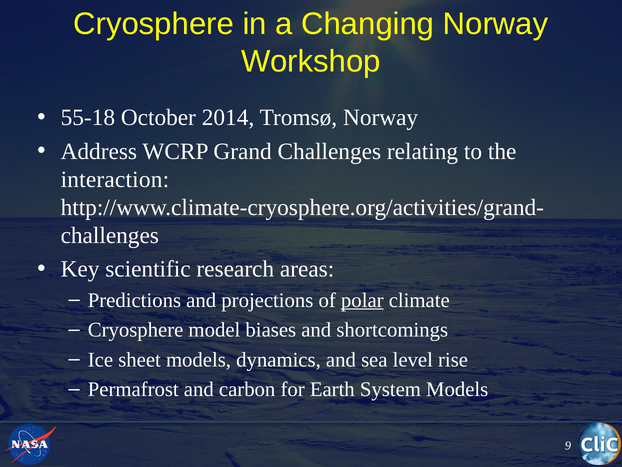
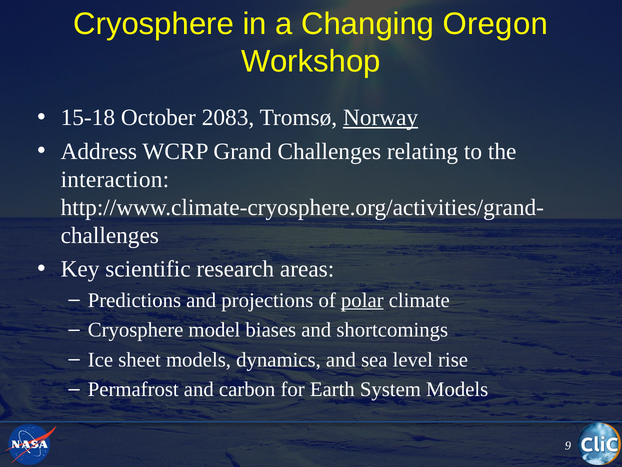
Changing Norway: Norway -> Oregon (495, 24)
55-18: 55-18 -> 15-18 (88, 118)
2014: 2014 -> 2083 (228, 118)
Norway underline: none -> present (381, 118)
